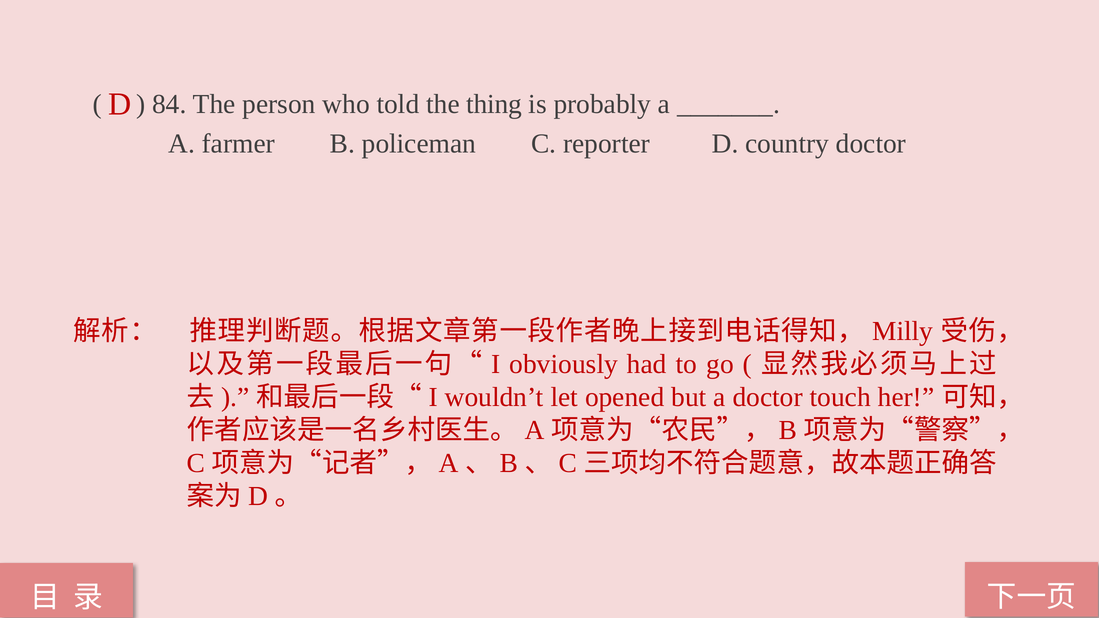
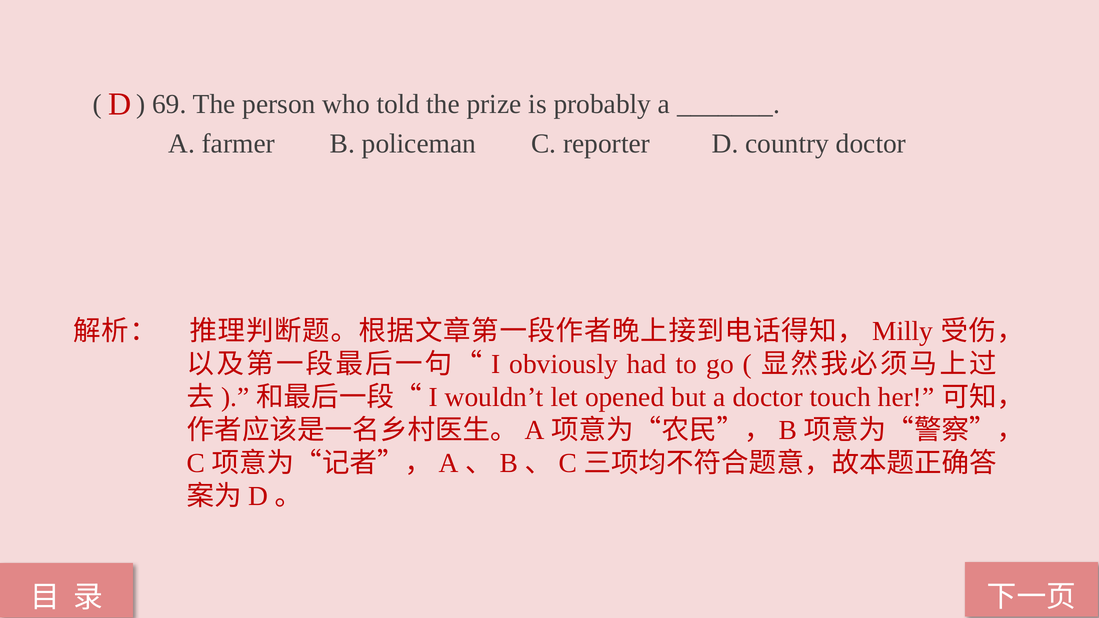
84: 84 -> 69 (169, 104)
thing: thing -> prize (494, 104)
